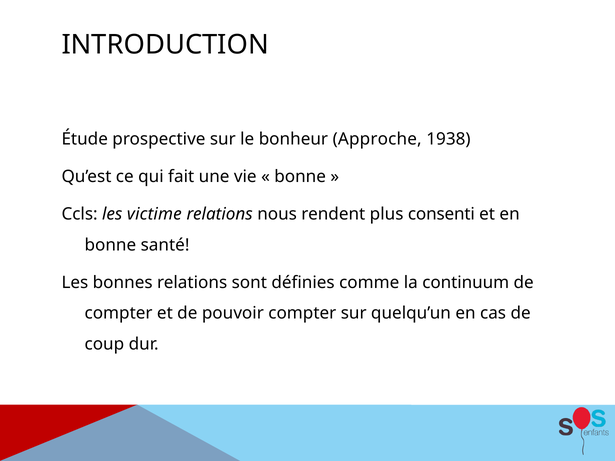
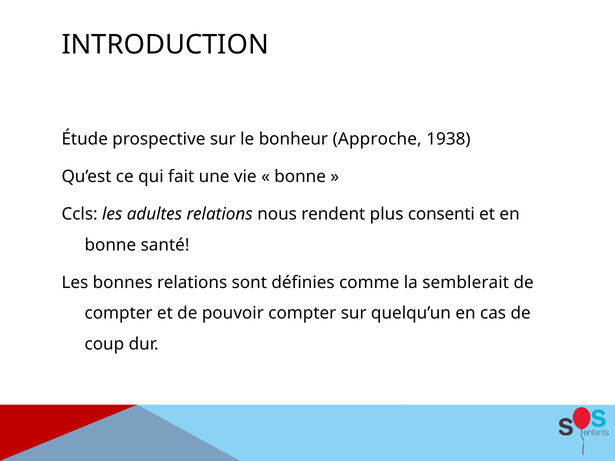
victime: victime -> adultes (154, 214)
continuum: continuum -> semblerait (466, 283)
